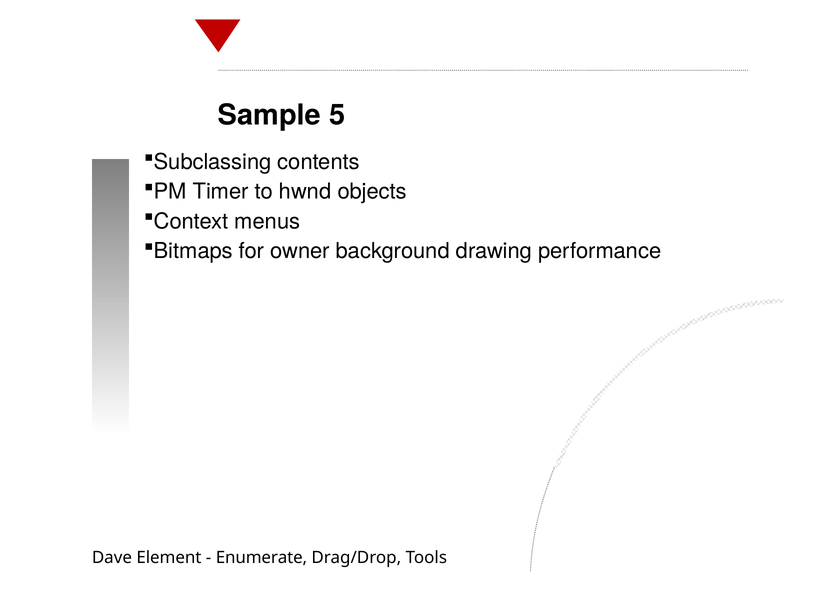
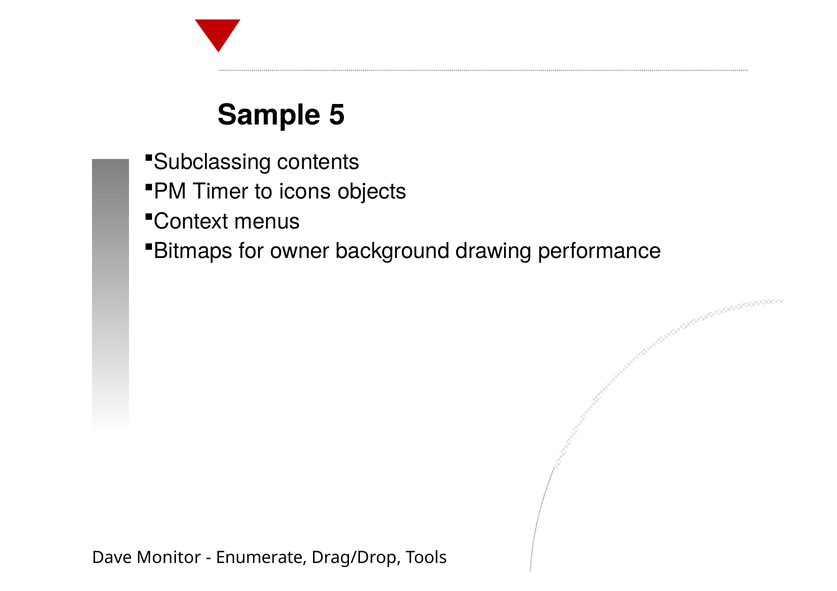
hwnd: hwnd -> icons (305, 192)
Element: Element -> Monitor (169, 558)
